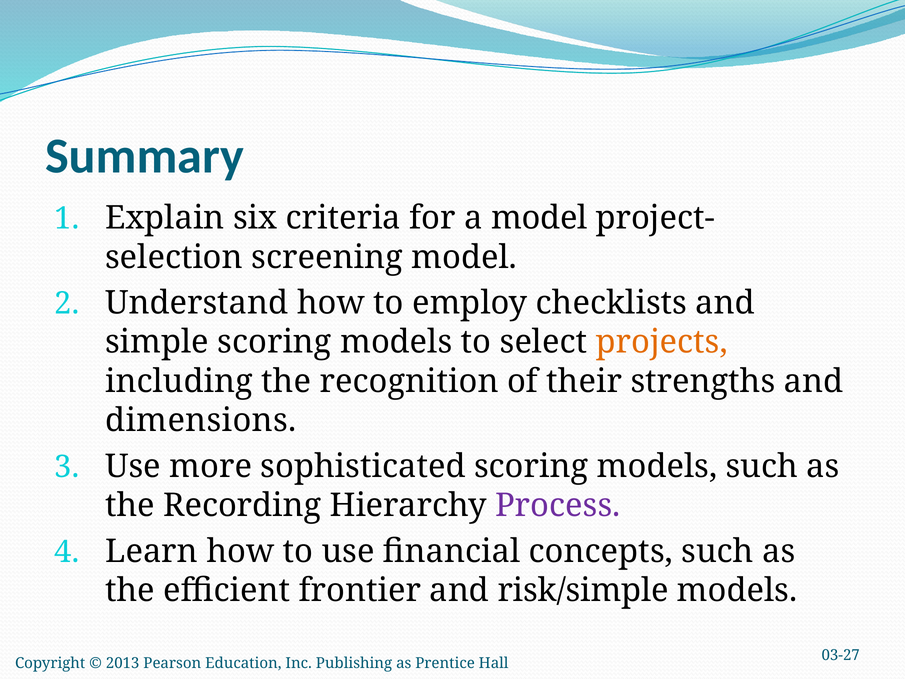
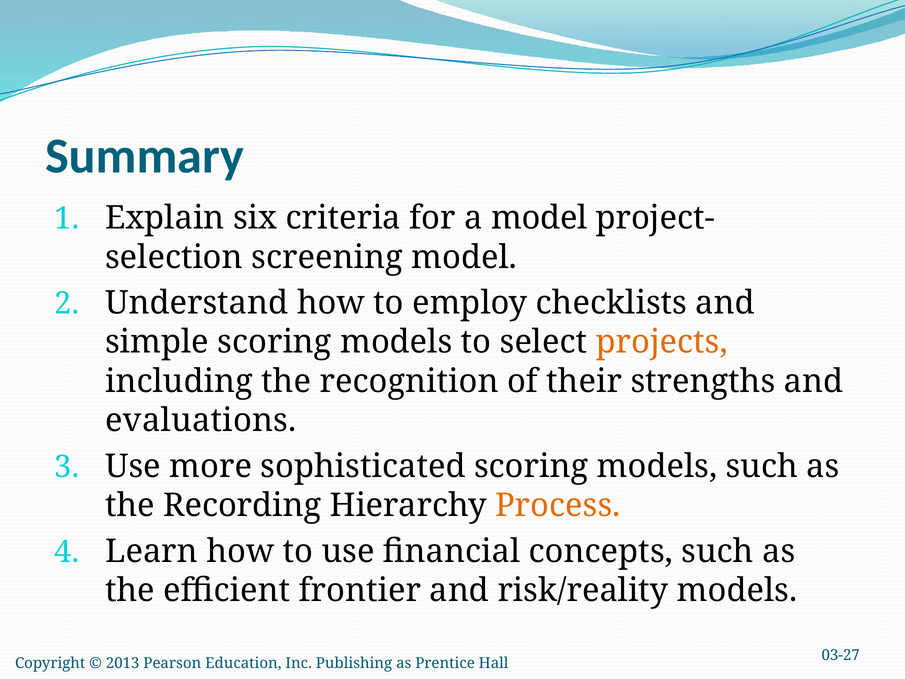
dimensions: dimensions -> evaluations (201, 420)
Process colour: purple -> orange (558, 505)
risk/simple: risk/simple -> risk/reality (583, 590)
